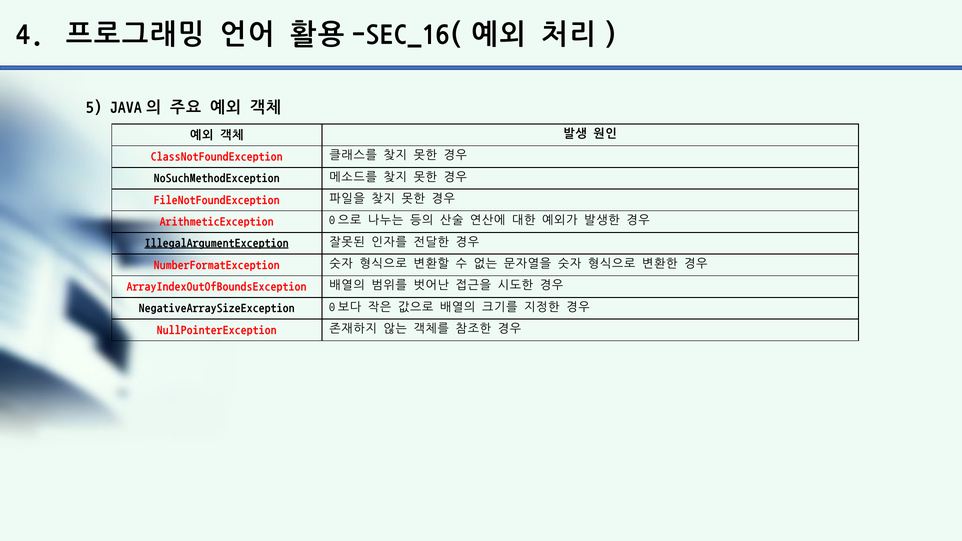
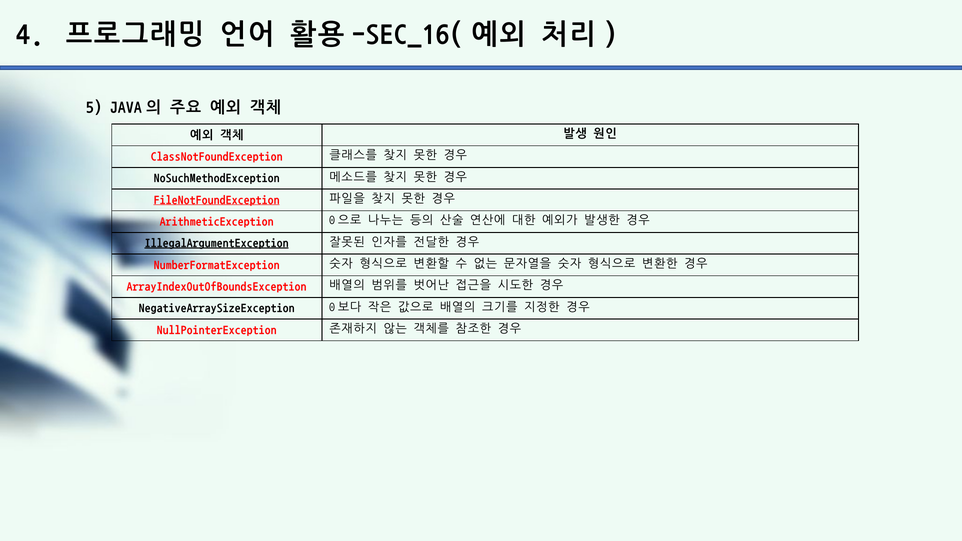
FileNotFoundException underline: none -> present (217, 200)
